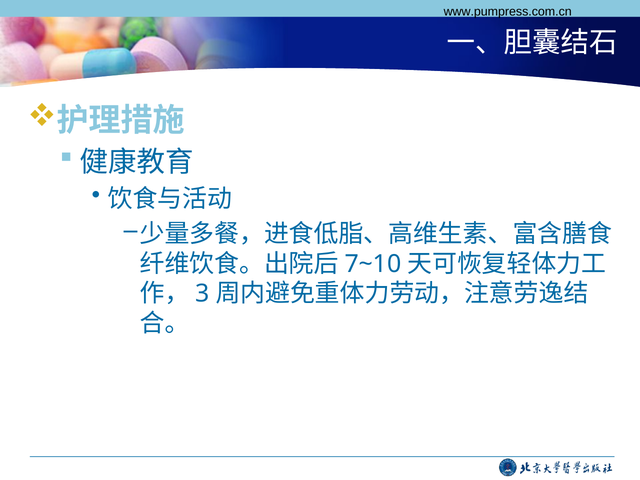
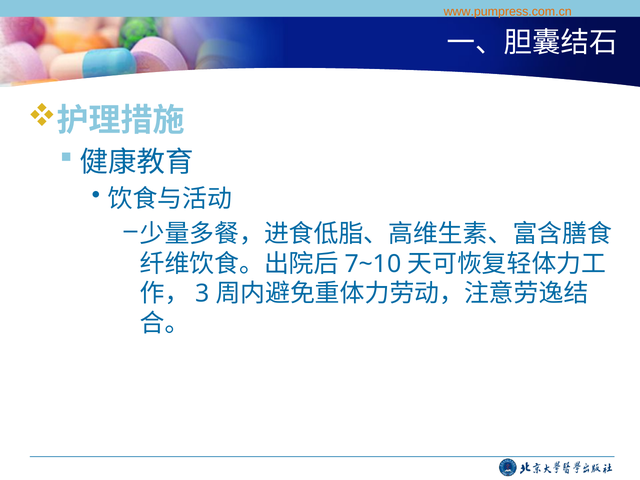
www.pumpress.com.cn colour: black -> orange (508, 11)
